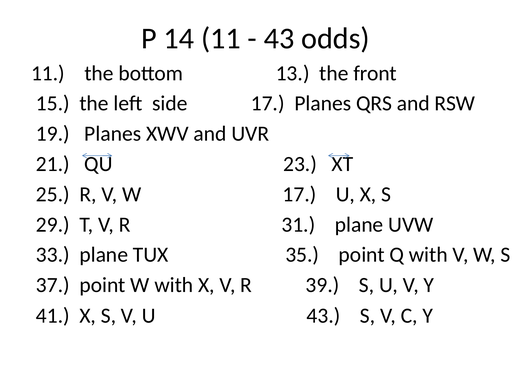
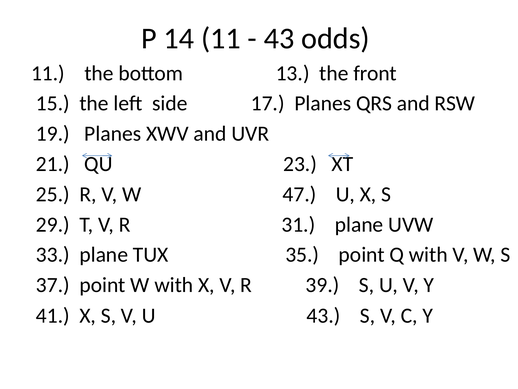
W 17: 17 -> 47 (299, 194)
